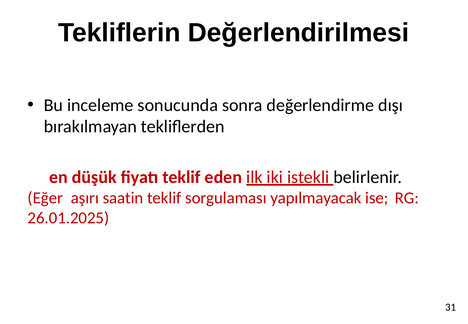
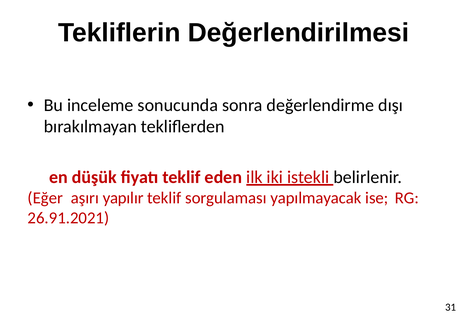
saatin: saatin -> yapılır (123, 198)
26.01.2025: 26.01.2025 -> 26.91.2021 (68, 218)
